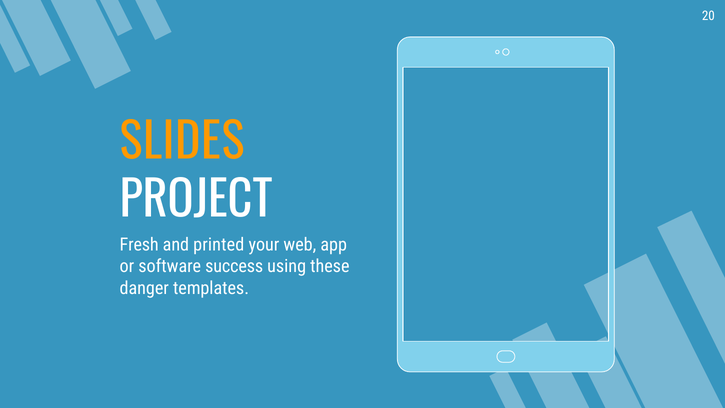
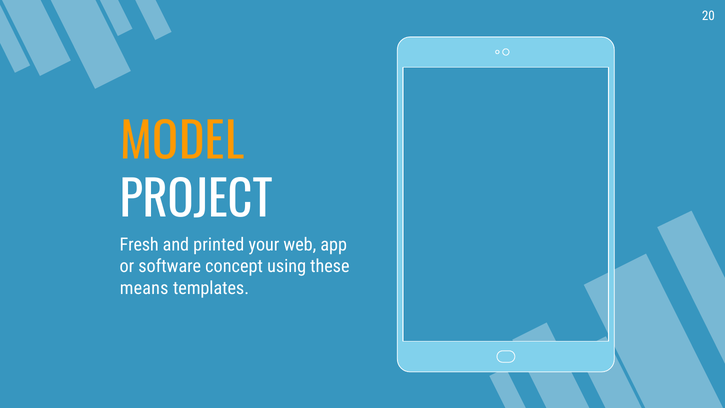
SLIDES: SLIDES -> MODEL (182, 143)
success: success -> concept (234, 266)
danger: danger -> means (144, 288)
